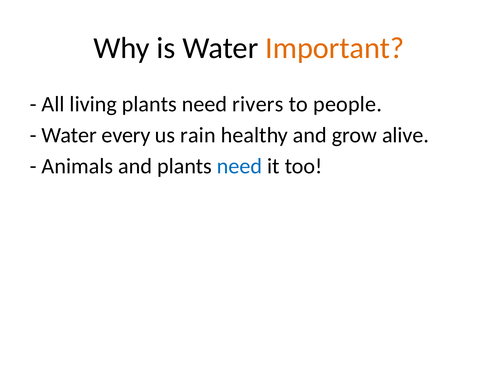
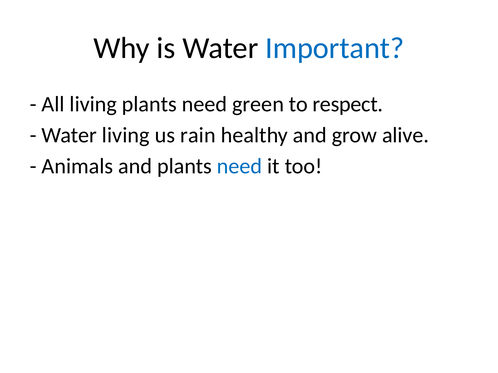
Important colour: orange -> blue (335, 48)
rivers: rivers -> green (258, 104)
people: people -> respect (348, 104)
Water every: every -> living (126, 136)
